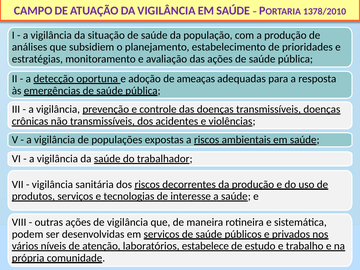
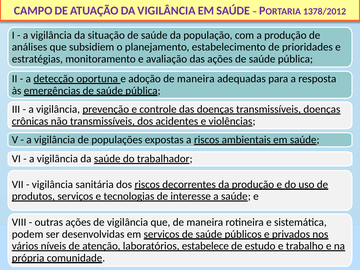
1378/2010: 1378/2010 -> 1378/2012 (325, 11)
adoção de ameaças: ameaças -> maneira (196, 79)
